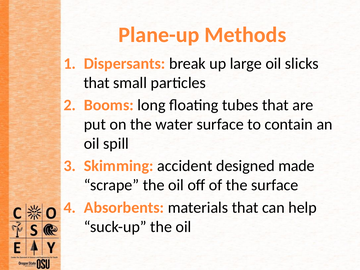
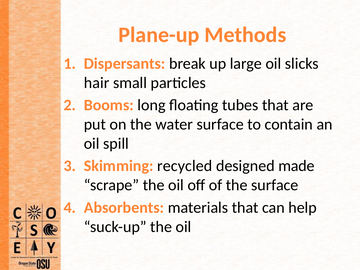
that: that -> hair (97, 83)
accident: accident -> recycled (185, 166)
